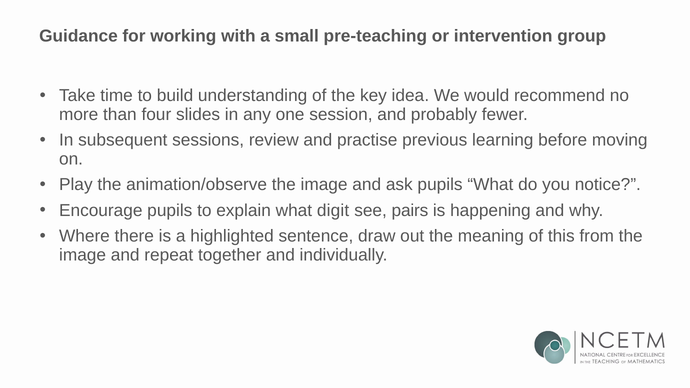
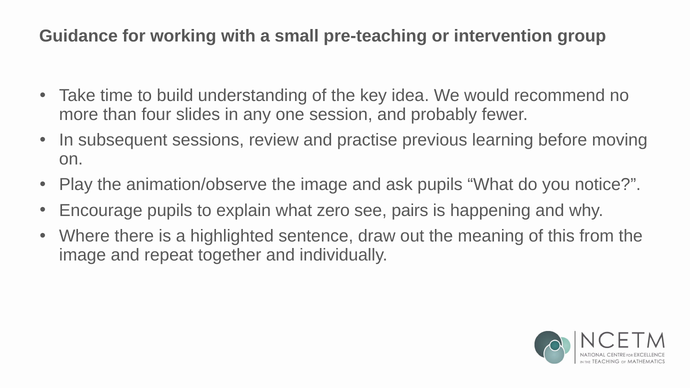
digit: digit -> zero (333, 211)
